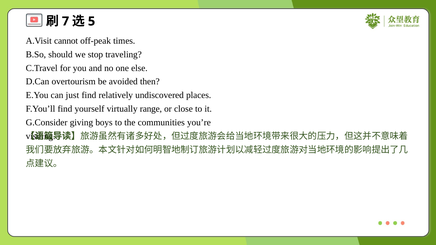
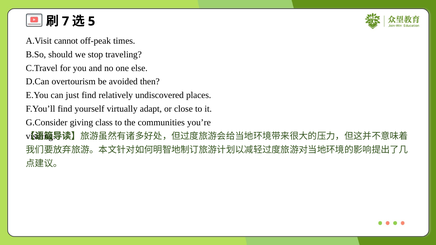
range: range -> adapt (151, 109)
boys: boys -> class (104, 123)
